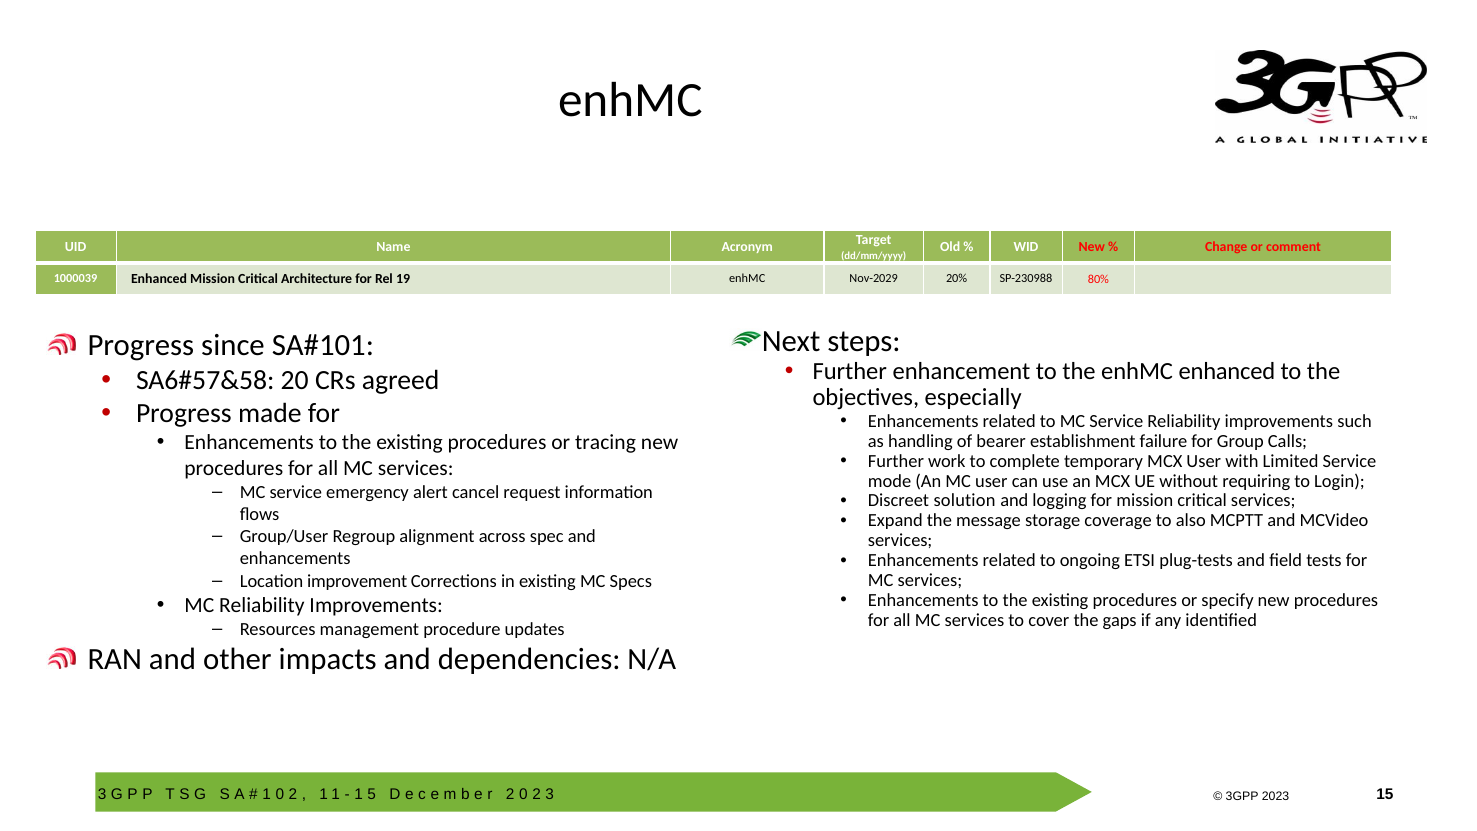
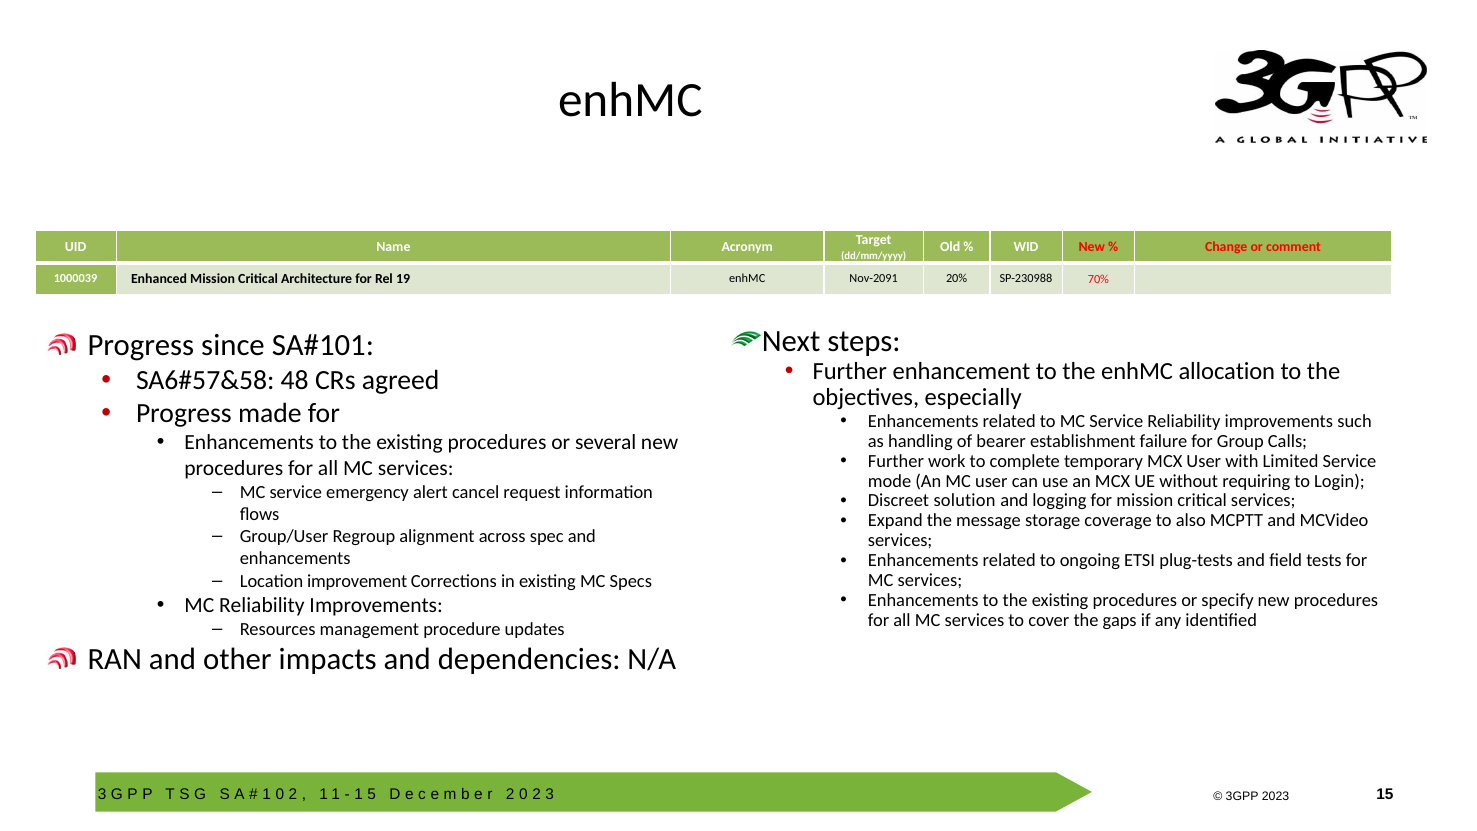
Nov-2029: Nov-2029 -> Nov-2091 (874, 279)
80%: 80% -> 70% (1098, 279)
enhMC enhanced: enhanced -> allocation (1227, 371)
20: 20 -> 48 (295, 380)
tracing: tracing -> several (606, 443)
